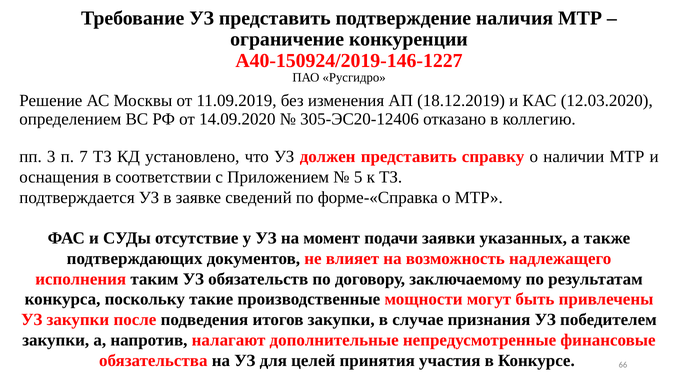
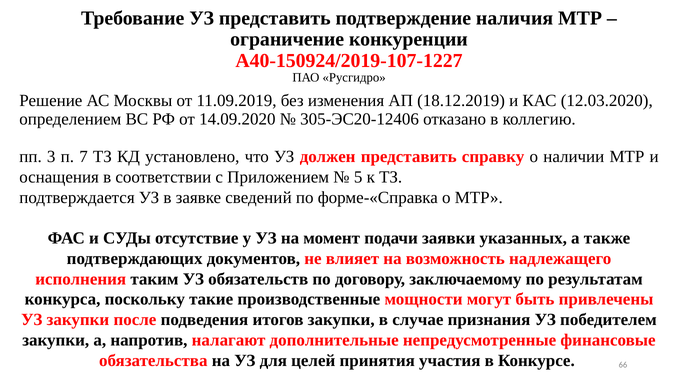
А40-150924/2019-146-1227: А40-150924/2019-146-1227 -> А40-150924/2019-107-1227 (349, 61)
